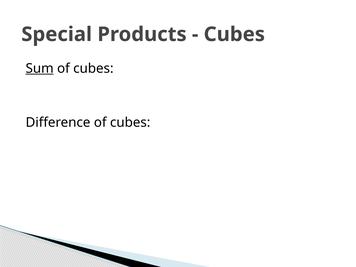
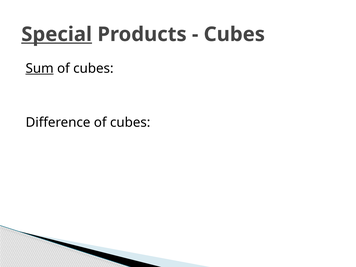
Special underline: none -> present (57, 34)
